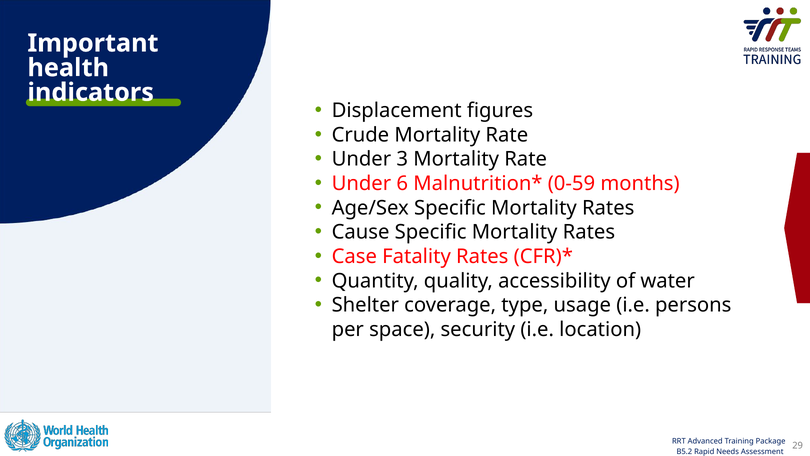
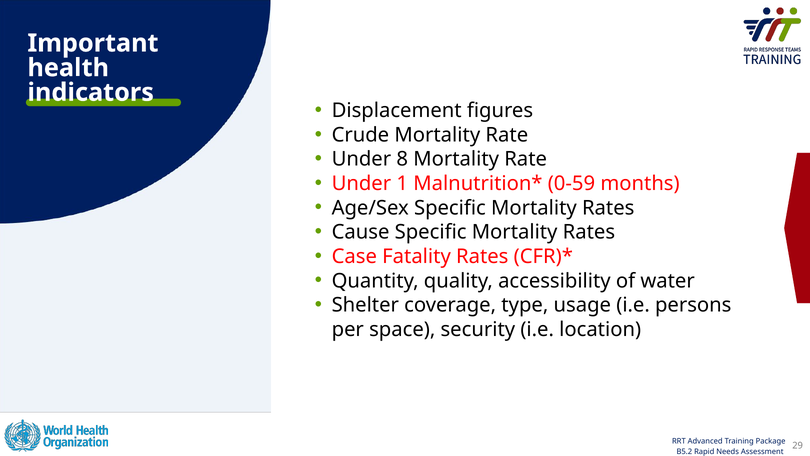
3: 3 -> 8 (402, 159)
6: 6 -> 1 (402, 183)
